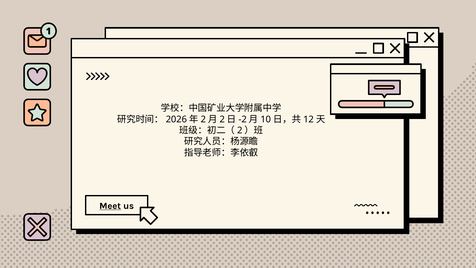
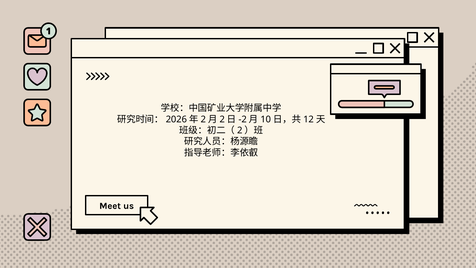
Meet underline: present -> none (110, 206)
